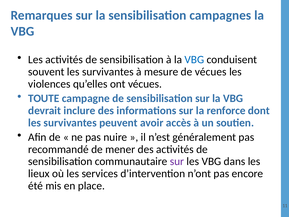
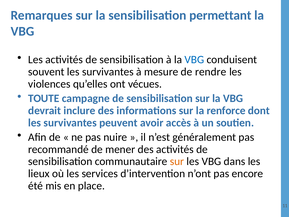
campagnes: campagnes -> permettant (220, 15)
de vécues: vécues -> rendre (211, 72)
sur colour: purple -> orange (177, 161)
